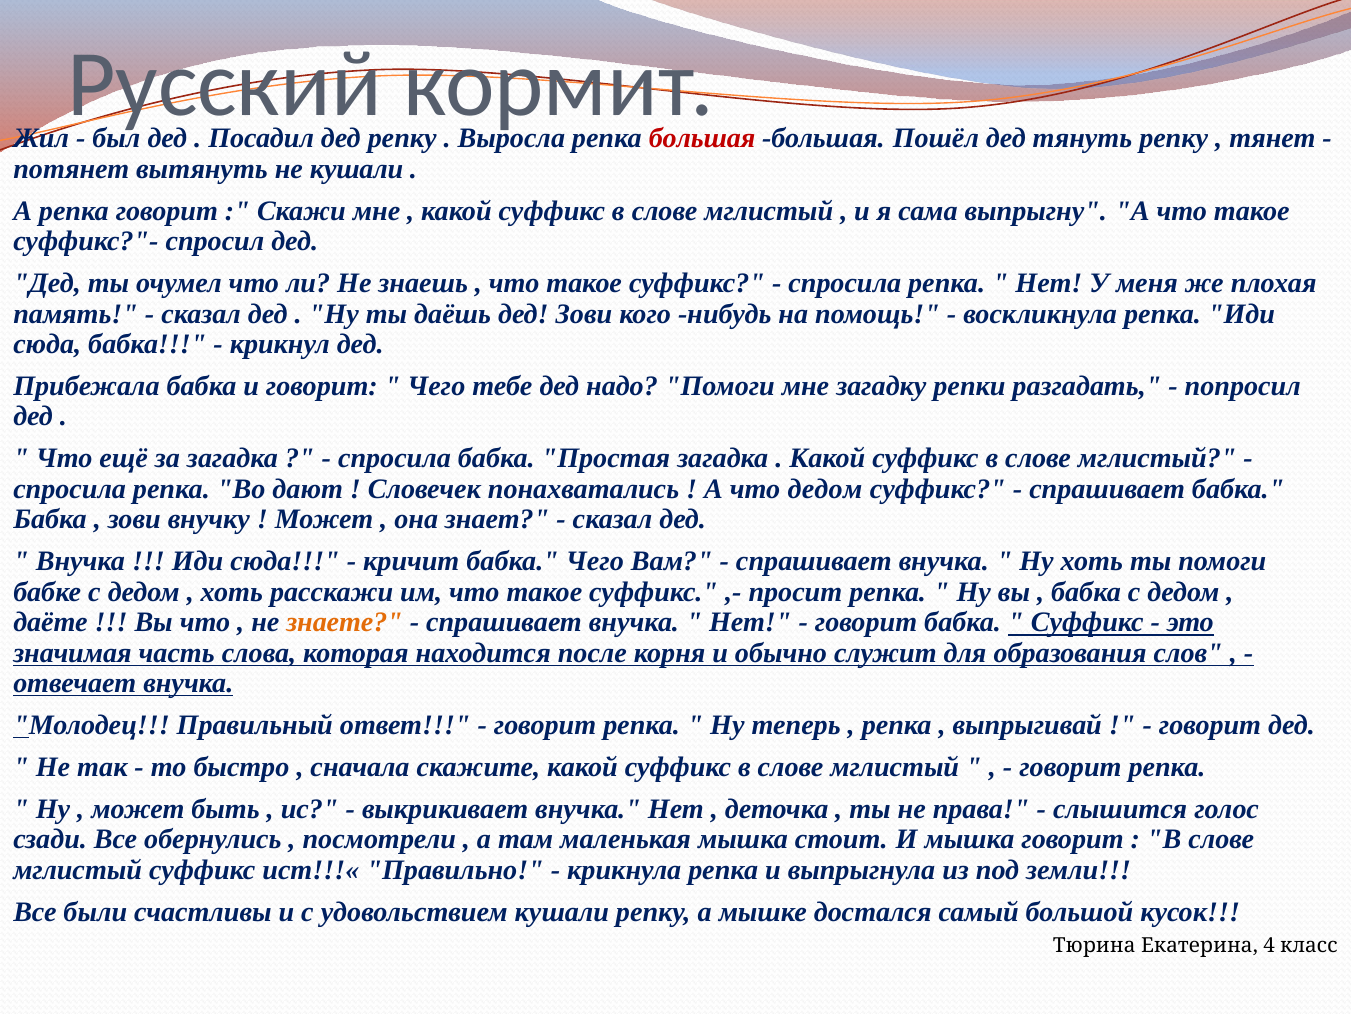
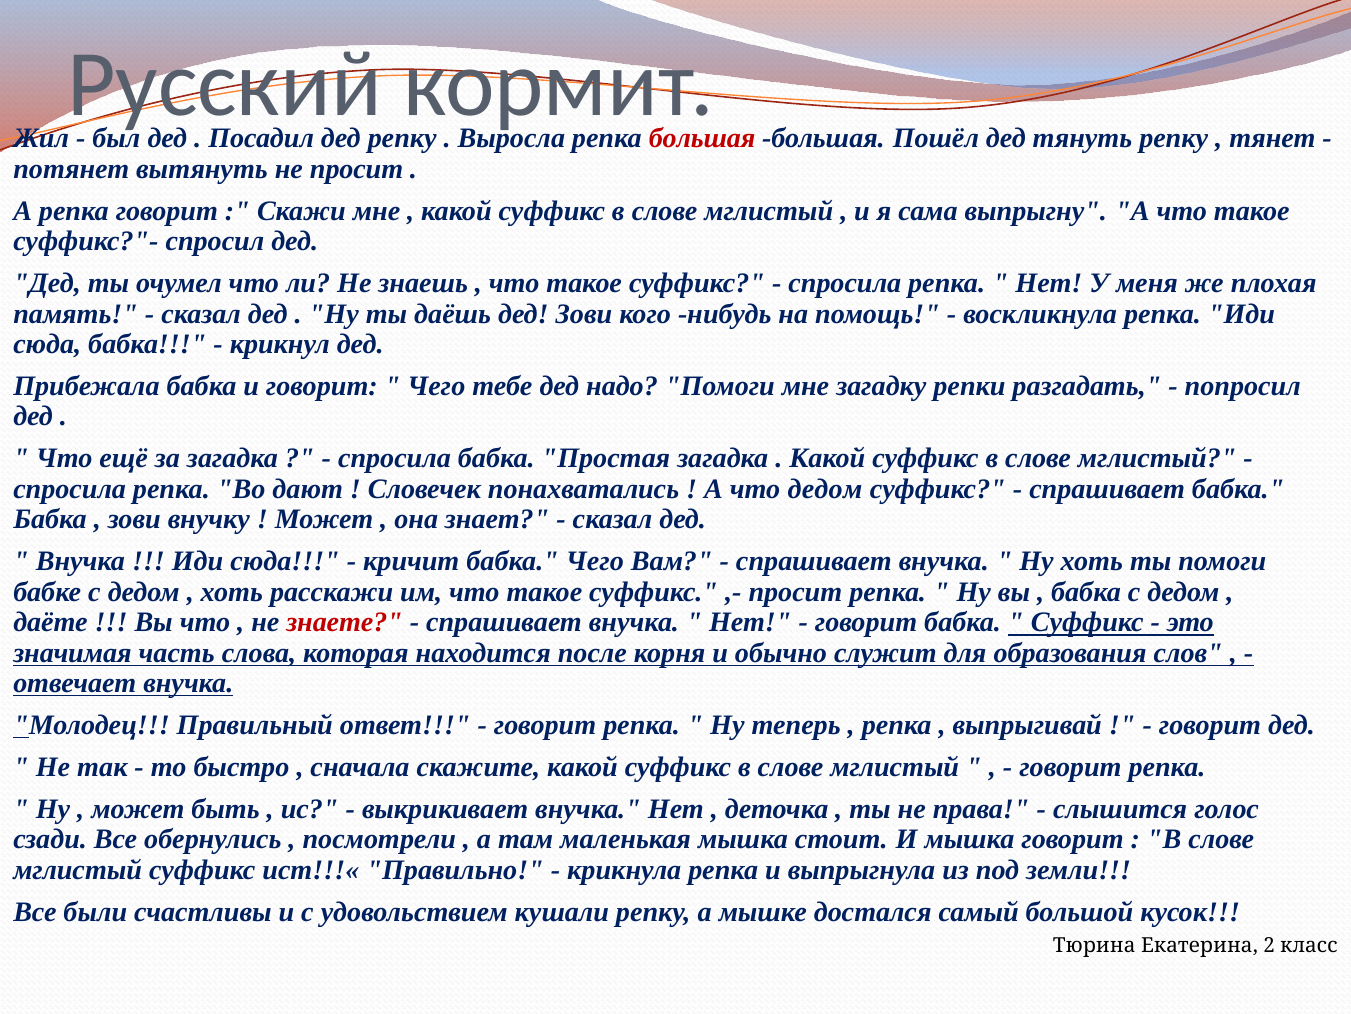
не кушали: кушали -> просит (357, 169)
знаете colour: orange -> red (345, 622)
4: 4 -> 2 (1269, 945)
